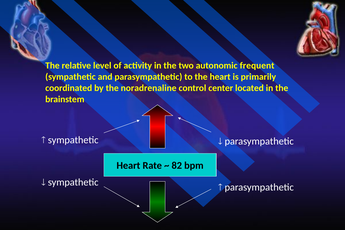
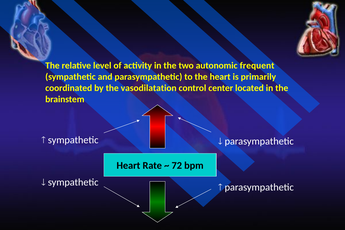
noradrenaline: noradrenaline -> vasodilatation (149, 88)
82: 82 -> 72 (177, 166)
